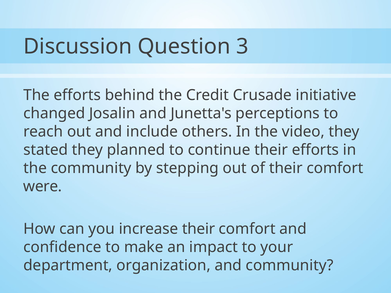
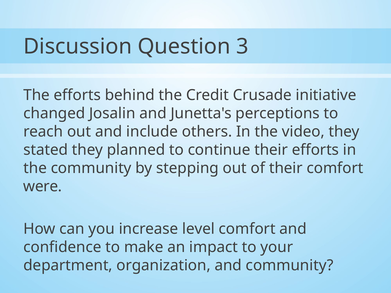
increase their: their -> level (198, 229)
